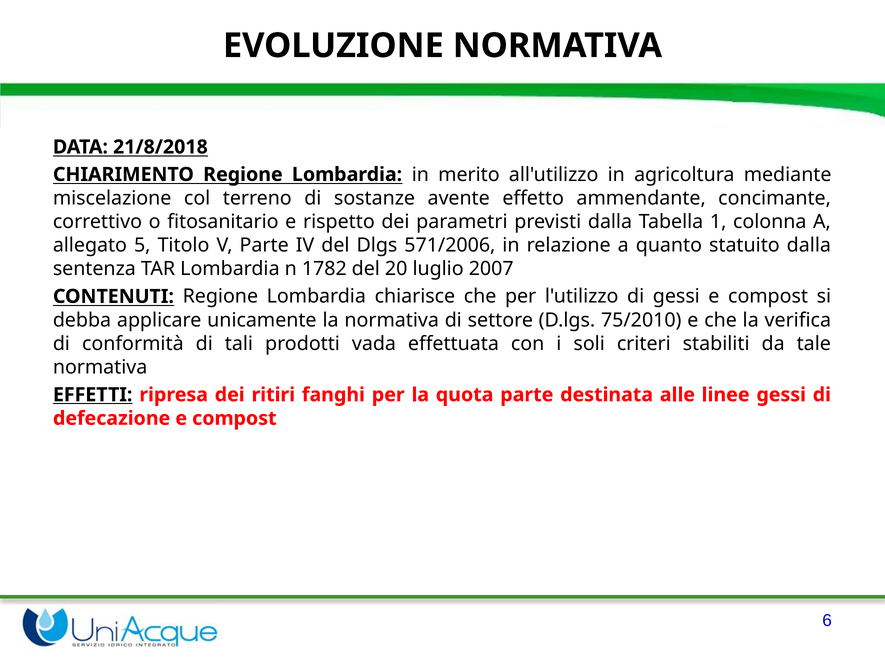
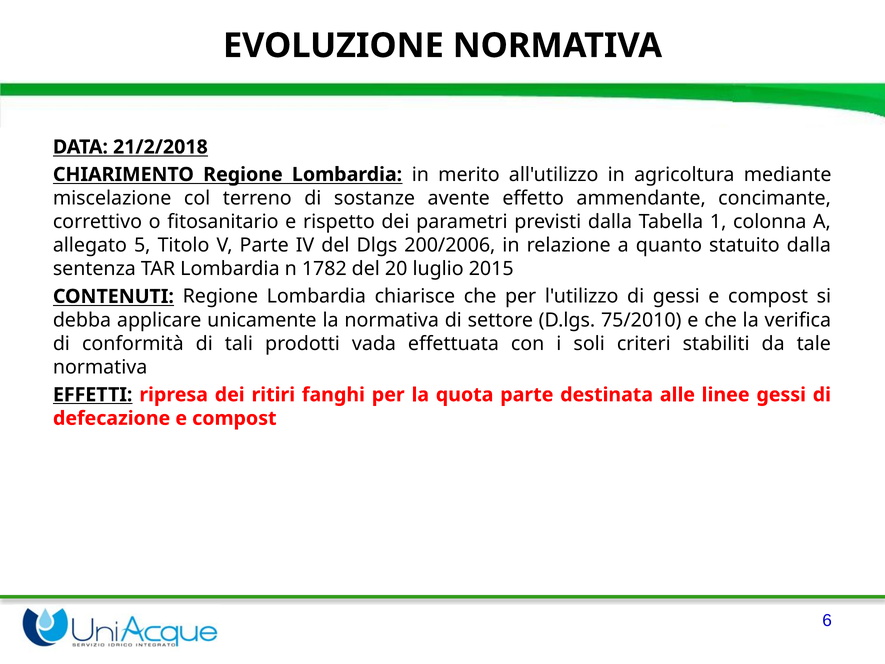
21/8/2018: 21/8/2018 -> 21/2/2018 (160, 147)
571/2006: 571/2006 -> 200/2006 (450, 245)
2007: 2007 -> 2015 (491, 269)
